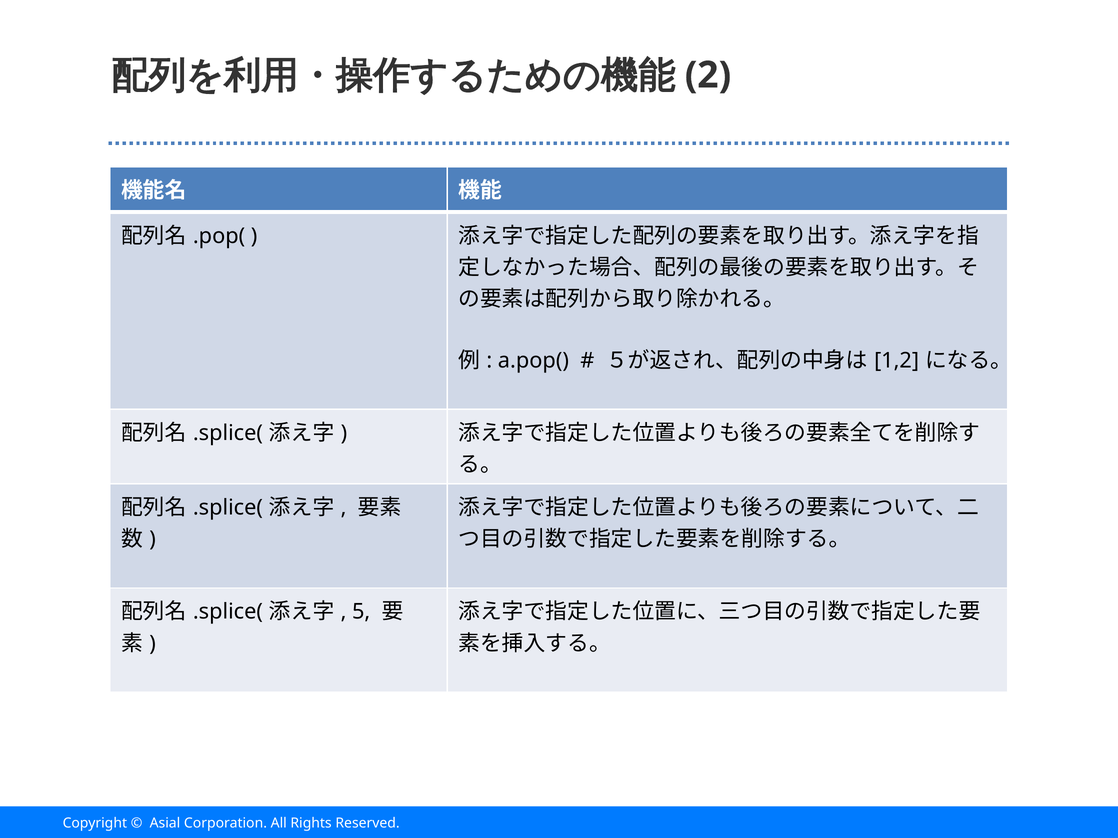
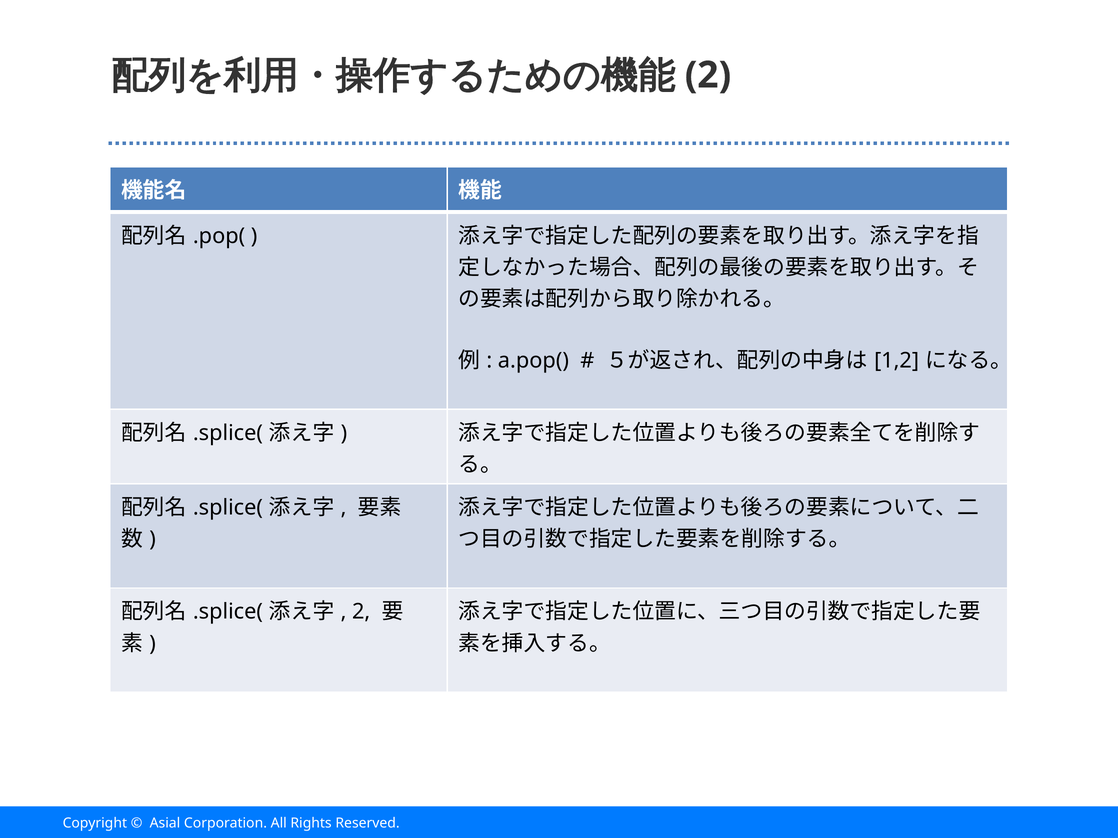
5: 5 -> 2 (361, 612)
